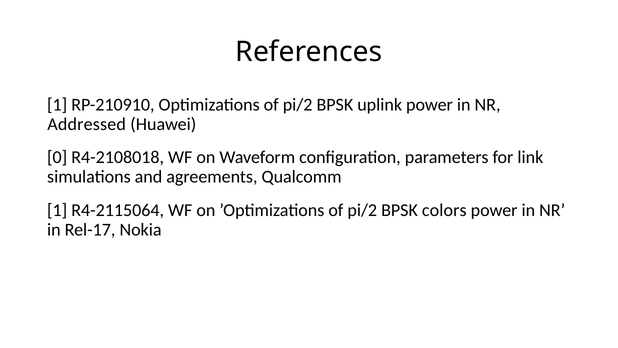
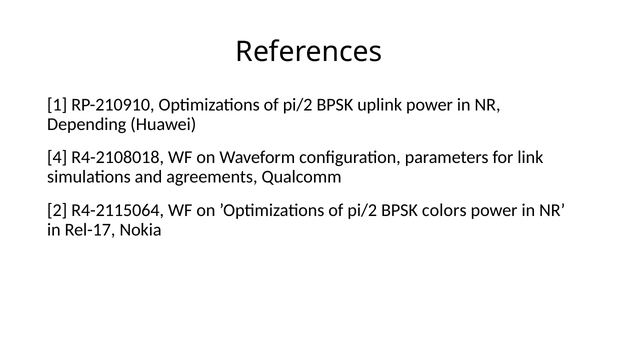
Addressed: Addressed -> Depending (87, 124)
0: 0 -> 4 (57, 157)
1: 1 -> 2 (57, 210)
